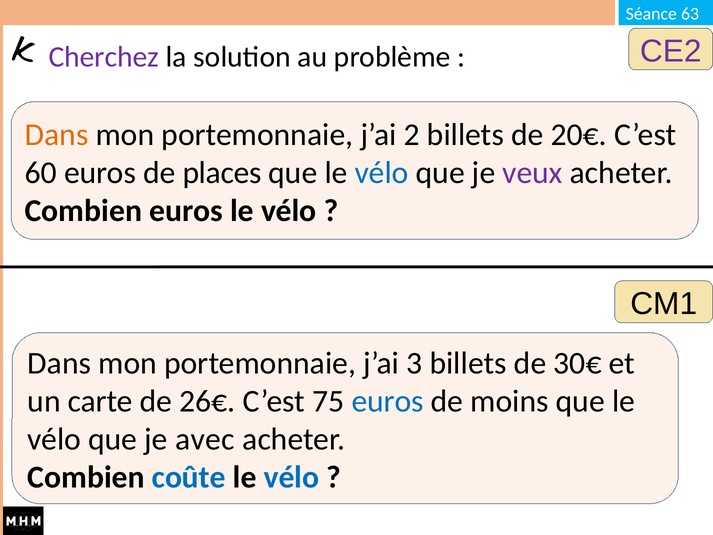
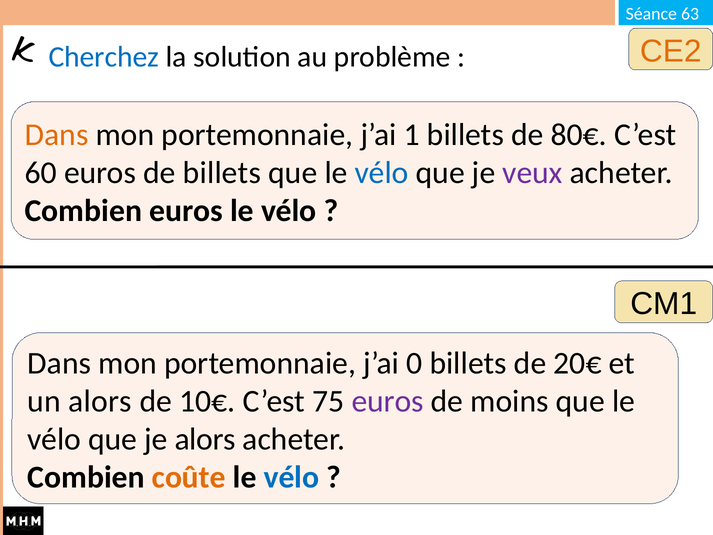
Cherchez colour: purple -> blue (104, 57)
CE2 colour: purple -> orange (671, 51)
2: 2 -> 1 (412, 135)
20€: 20€ -> 80€ (579, 135)
de places: places -> billets (222, 173)
3: 3 -> 0 (414, 363)
30€: 30€ -> 20€ (578, 363)
un carte: carte -> alors (100, 401)
26€: 26€ -> 10€ (207, 401)
euros colour: blue -> purple (388, 401)
je avec: avec -> alors (205, 439)
coûte colour: blue -> orange (189, 477)
